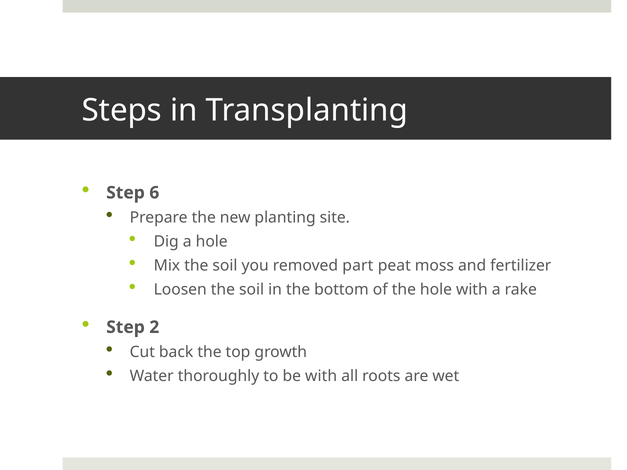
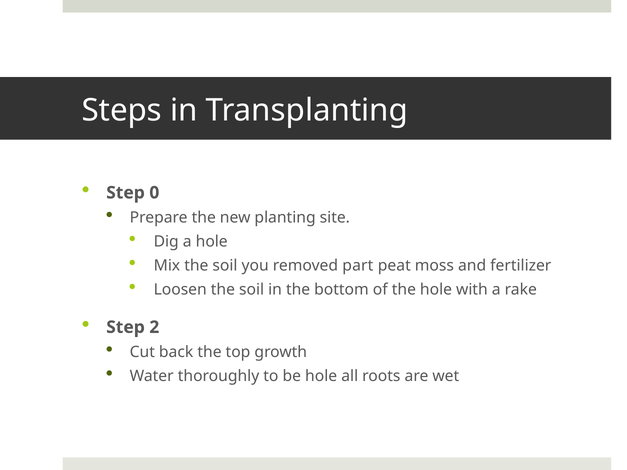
6: 6 -> 0 (154, 193)
be with: with -> hole (321, 376)
